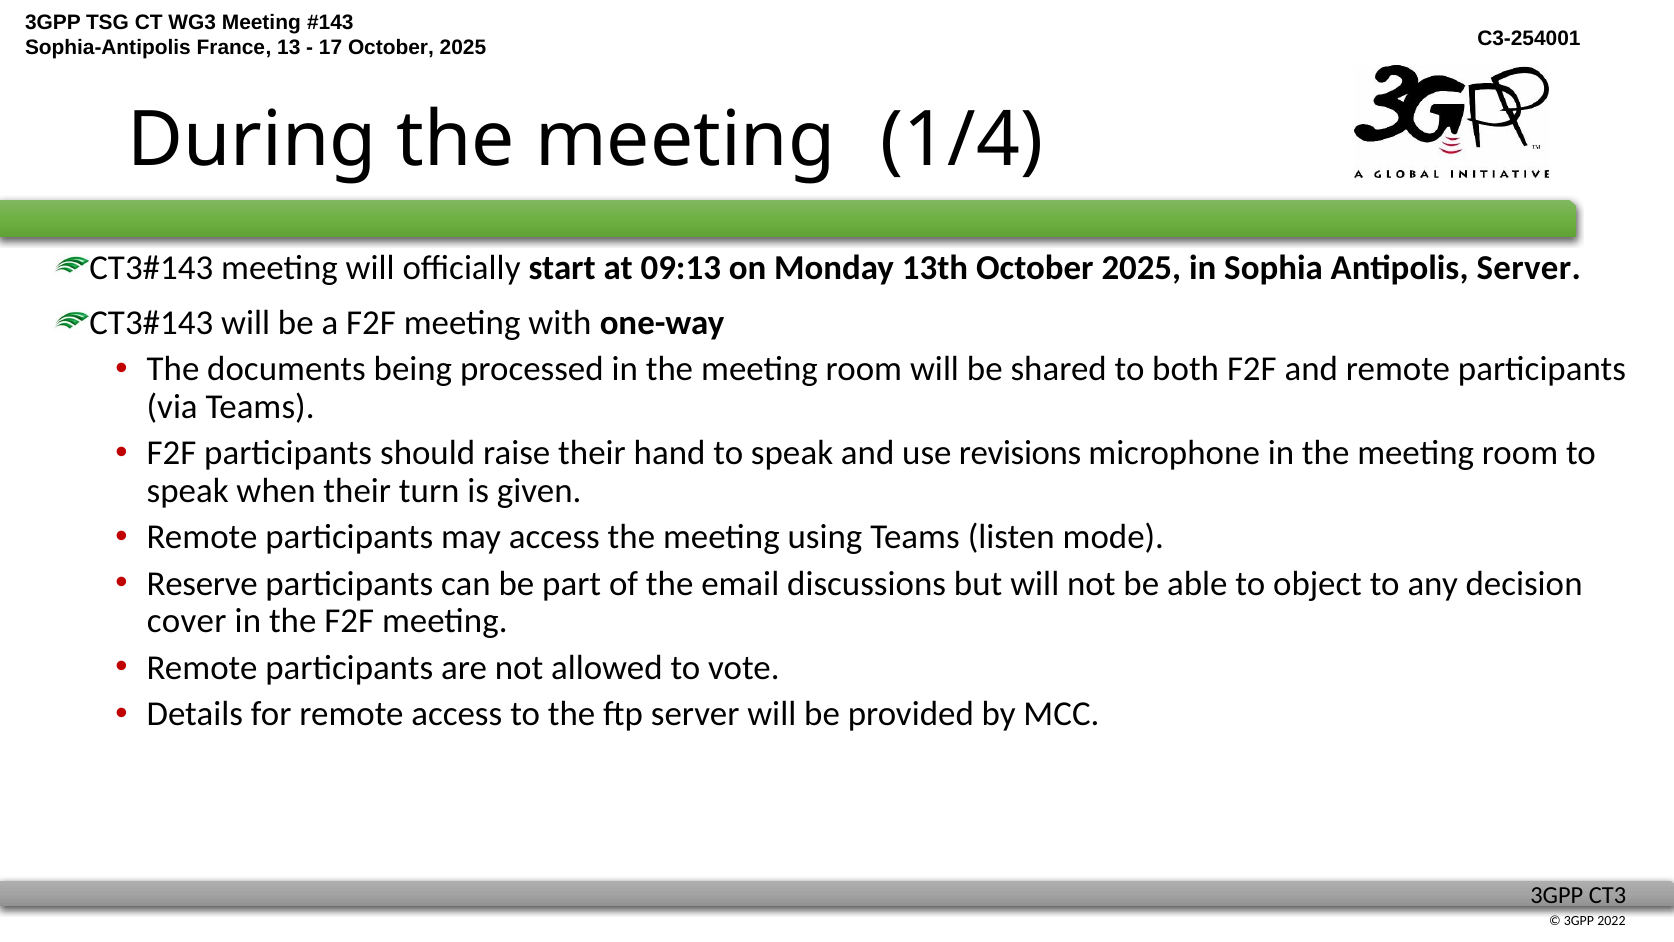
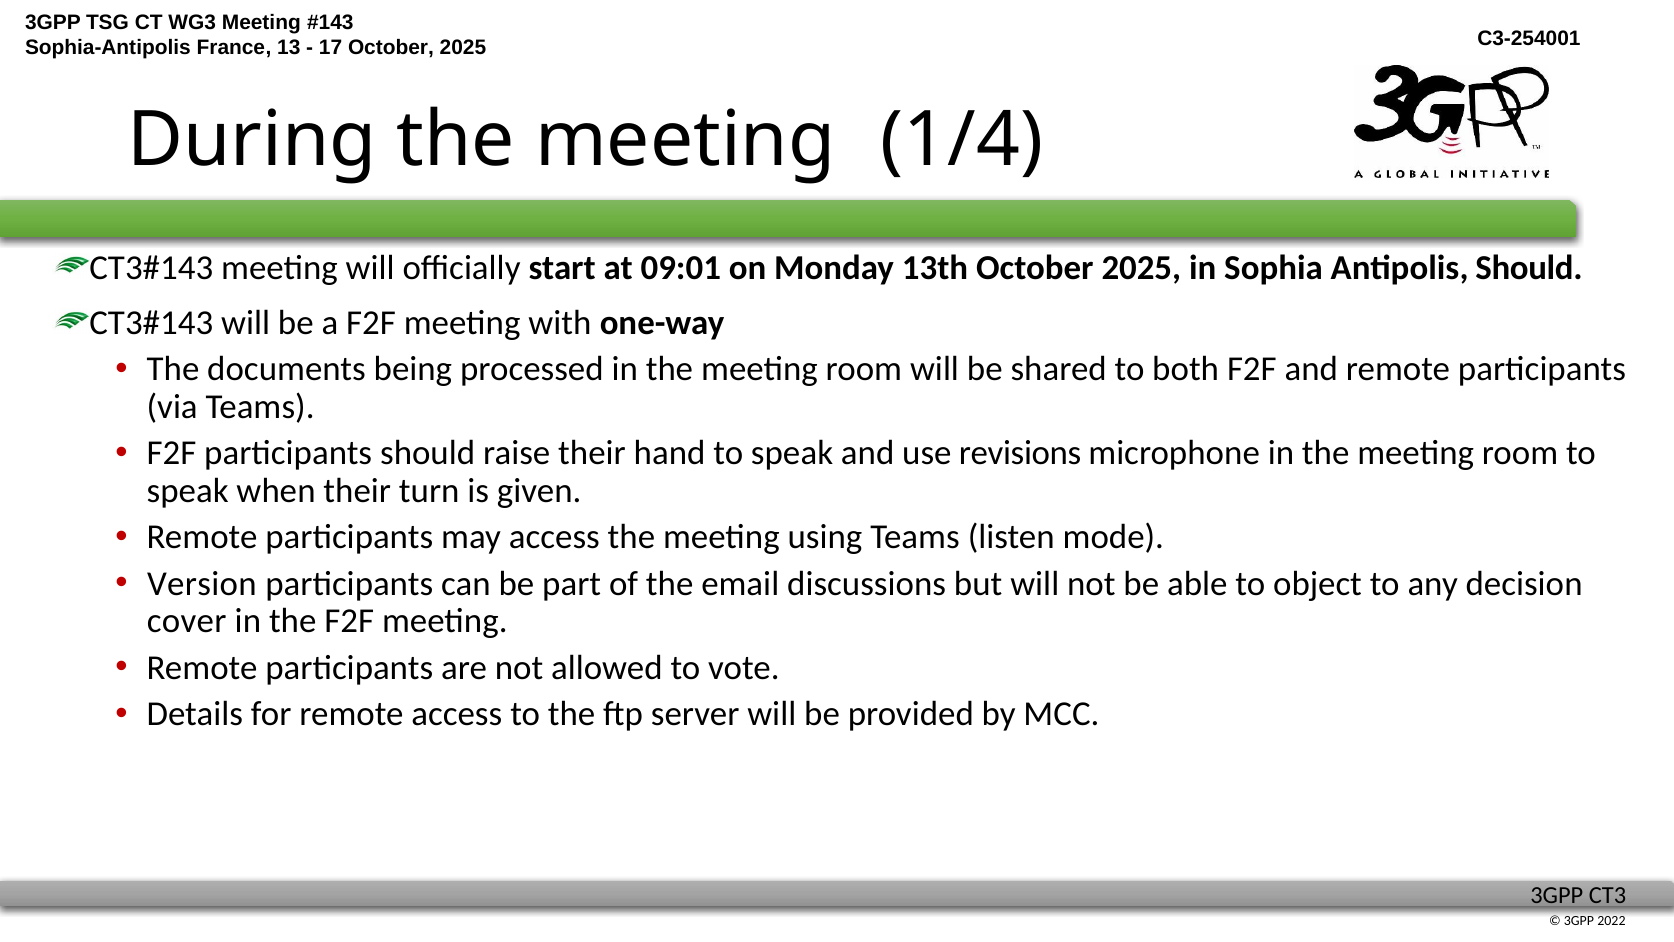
09:13: 09:13 -> 09:01 (681, 268)
Antipolis Server: Server -> Should (1529, 268)
Reserve: Reserve -> Version (202, 584)
